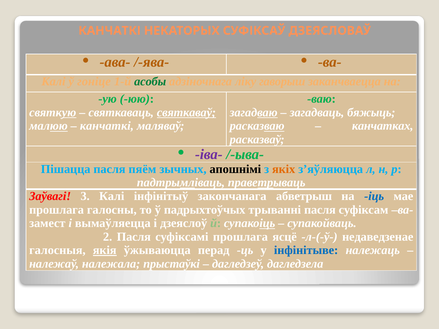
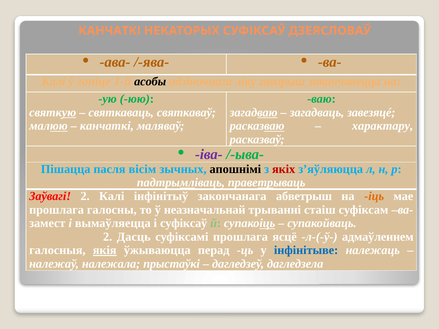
асобы colour: green -> black (150, 82)
святкаваў underline: present -> none (186, 112)
бяжыць: бяжыць -> завезяцé (371, 112)
канчатках: канчатках -> характару (383, 126)
пяём: пяём -> вісім (142, 169)
якіх colour: orange -> red (284, 169)
Заўвагі 3: 3 -> 2 (85, 196)
іць colour: blue -> orange (374, 196)
падрыхтоўчых: падрыхтоўчых -> неазначальнай (205, 210)
трыванні пасля: пасля -> стаіш (320, 210)
і дзеяслоў: дзеяслоў -> суфіксаў (184, 223)
2 Пасля: Пасля -> Дасць (134, 237)
недаведзенае: недаведзенае -> адмаўленнем (378, 237)
